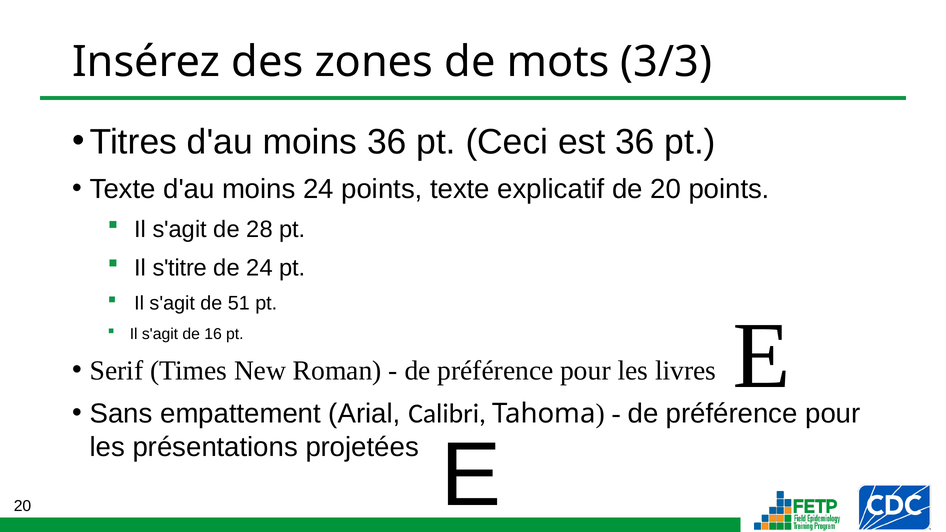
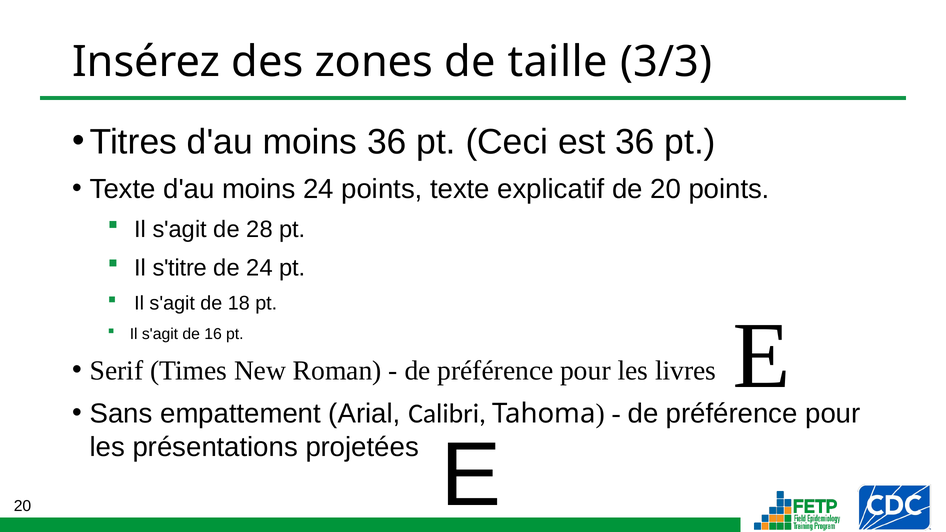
mots: mots -> taille (558, 62)
51: 51 -> 18 (239, 303)
